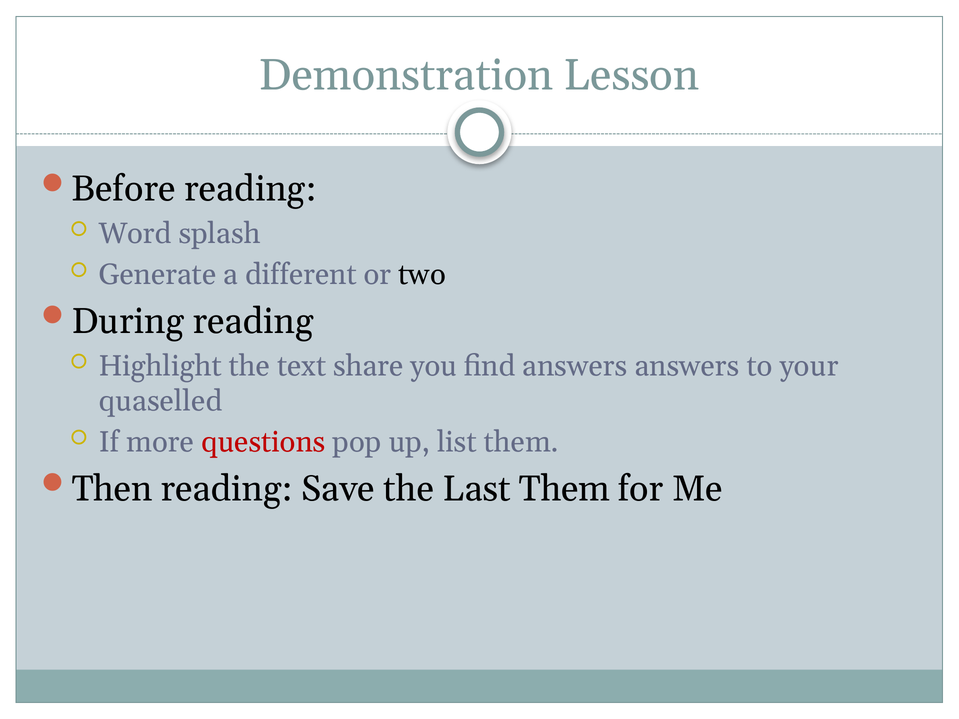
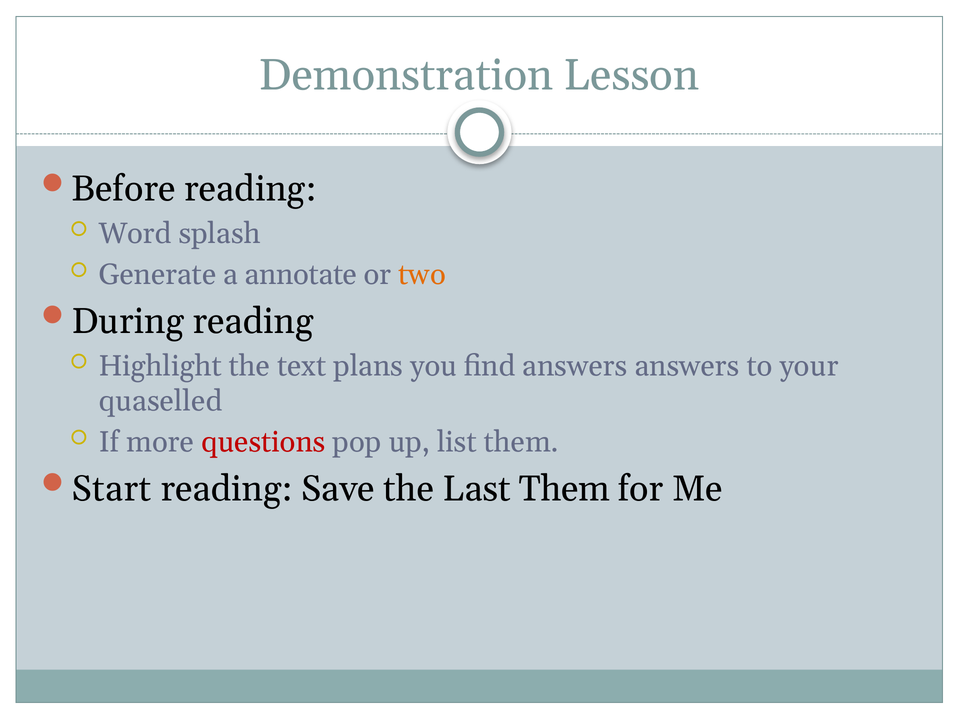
different: different -> annotate (301, 275)
two colour: black -> orange (422, 275)
share: share -> plans (368, 366)
Then: Then -> Start (112, 489)
